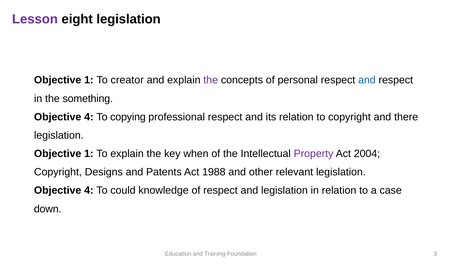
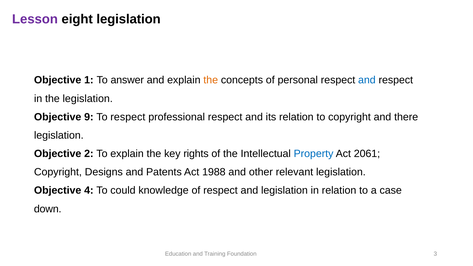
creator: creator -> answer (127, 80)
the colour: purple -> orange (211, 80)
the something: something -> legislation (88, 99)
4: 4 -> 9 (89, 117)
To copying: copying -> respect (128, 117)
1: 1 -> 2 (89, 154)
when: when -> rights (196, 154)
Property colour: purple -> blue (314, 154)
2004: 2004 -> 2061 (367, 154)
